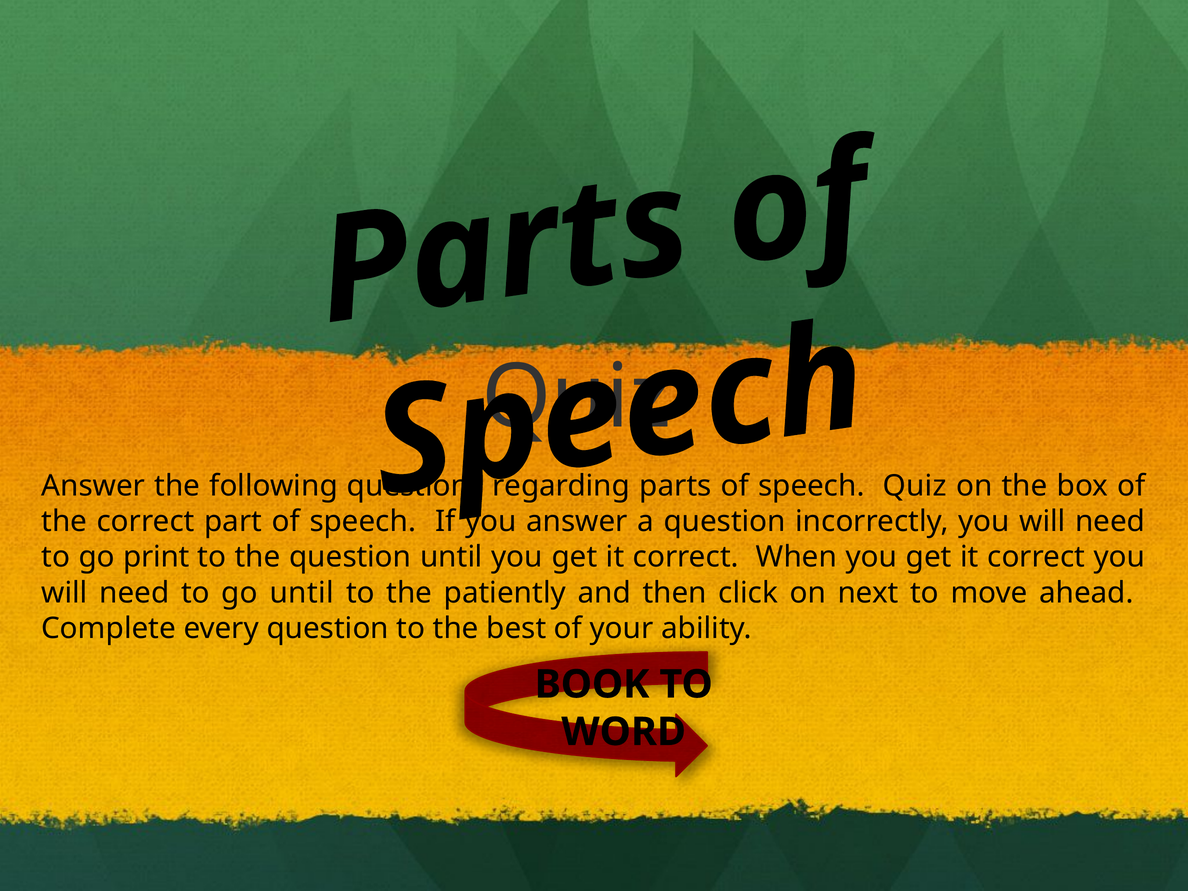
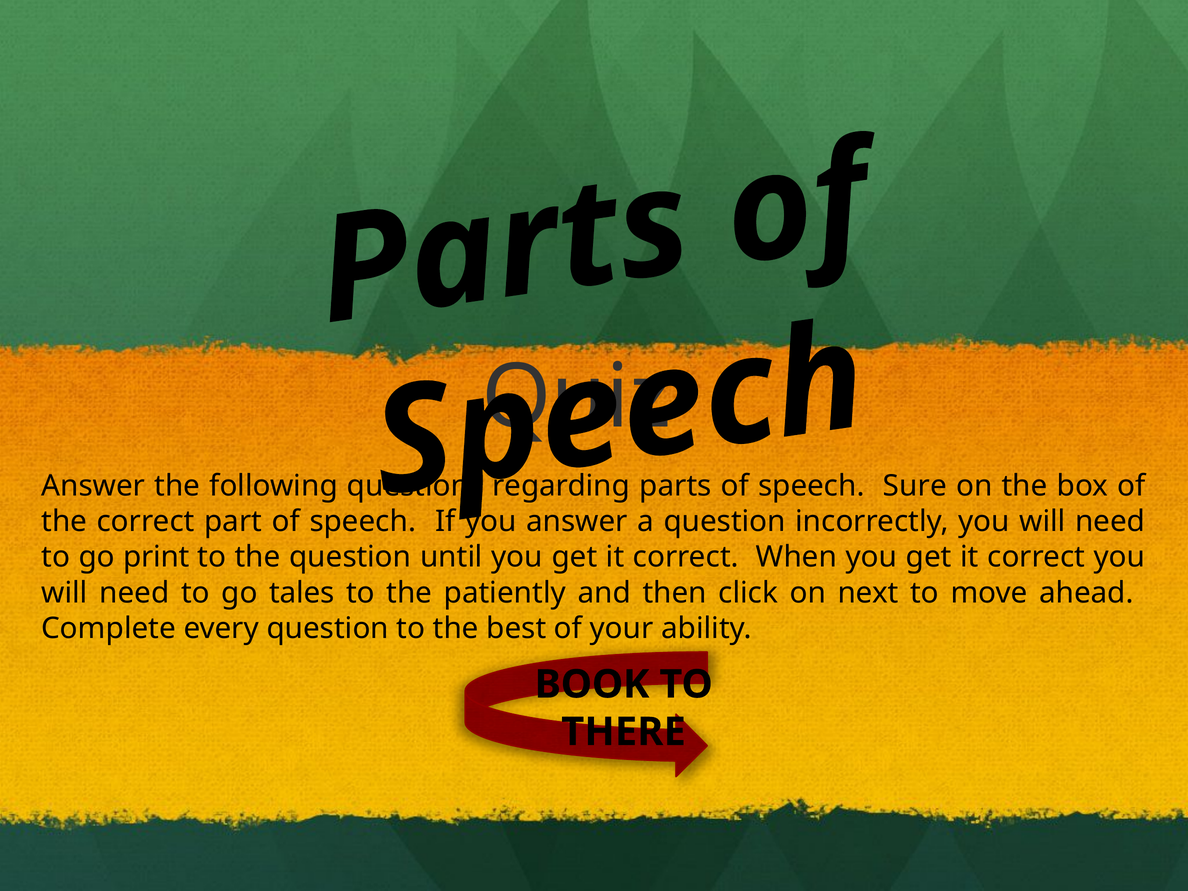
Quiz: Quiz -> Sure (915, 486)
go until: until -> tales (302, 593)
WORD: WORD -> THERE (624, 732)
